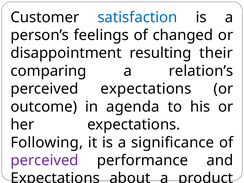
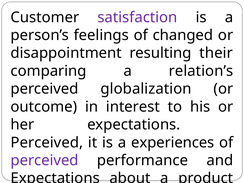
satisfaction colour: blue -> purple (137, 17)
perceived expectations: expectations -> globalization (146, 89)
agenda: agenda -> interest (133, 107)
Following: Following -> Perceived (47, 142)
significance: significance -> experiences (173, 142)
